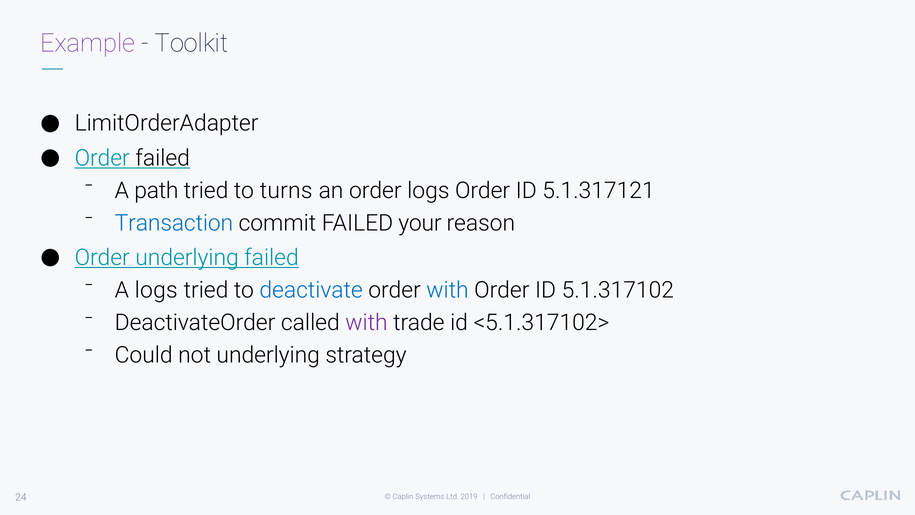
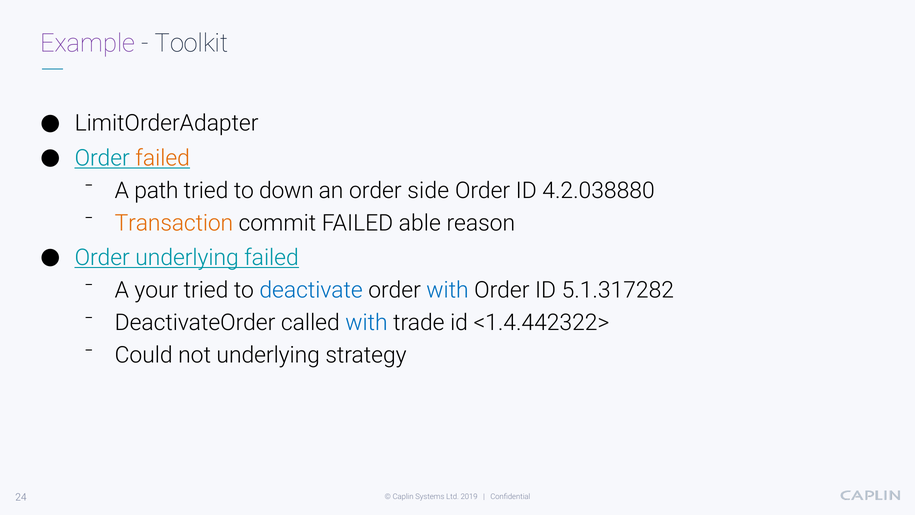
failed colour: black -> orange (163, 158)
turns: turns -> down (286, 190)
order logs: logs -> side (428, 190)
5.1.317121: 5.1.317121 -> 4.2.038880 (599, 190)
Transaction colour: blue -> orange (174, 223)
your: your -> able (420, 223)
A logs: logs -> your (156, 290)
5.1.317102: 5.1.317102 -> 5.1.317282 (618, 290)
with colour: purple -> blue (366, 323)
<5.1.317102>: <5.1.317102> -> <1.4.442322> (541, 323)
